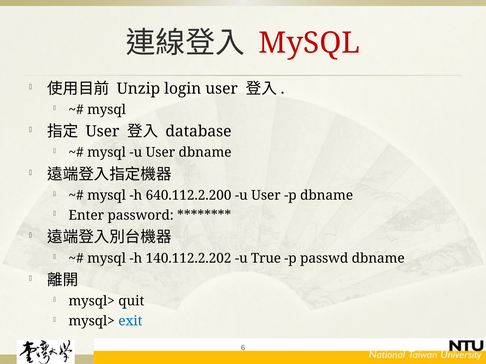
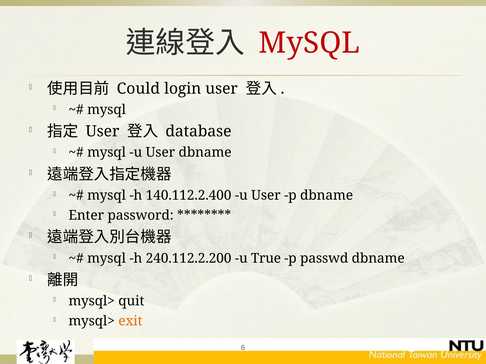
Unzip: Unzip -> Could (138, 89)
640.112.2.200: 640.112.2.200 -> 140.112.2.400 (189, 196)
140.112.2.202: 140.112.2.202 -> 240.112.2.200 (189, 259)
exit colour: blue -> orange (130, 322)
